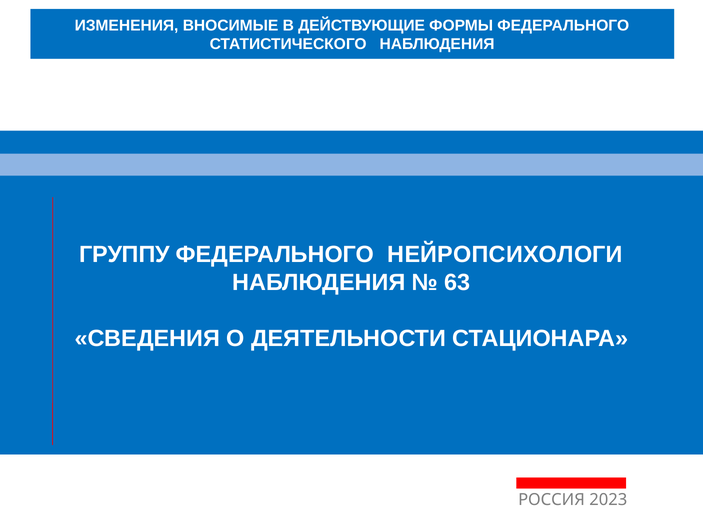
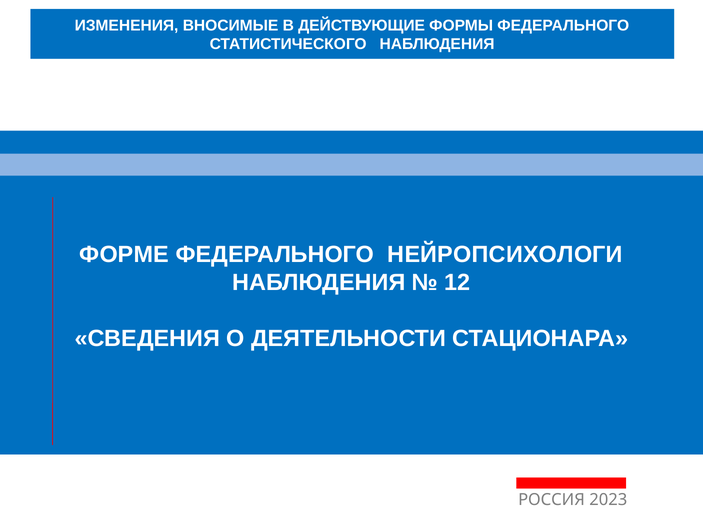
ГРУППУ: ГРУППУ -> ФОРМЕ (124, 255)
63: 63 -> 12 (458, 283)
